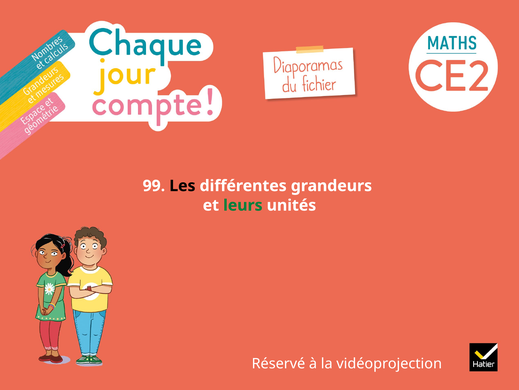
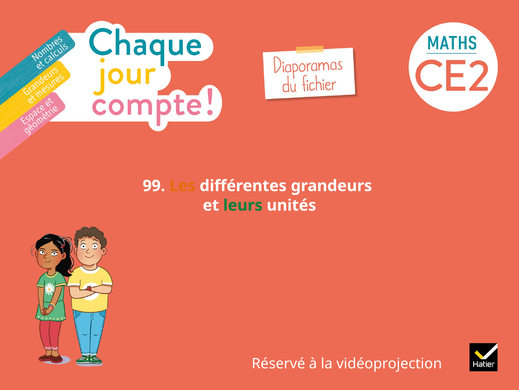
Les colour: black -> orange (182, 186)
